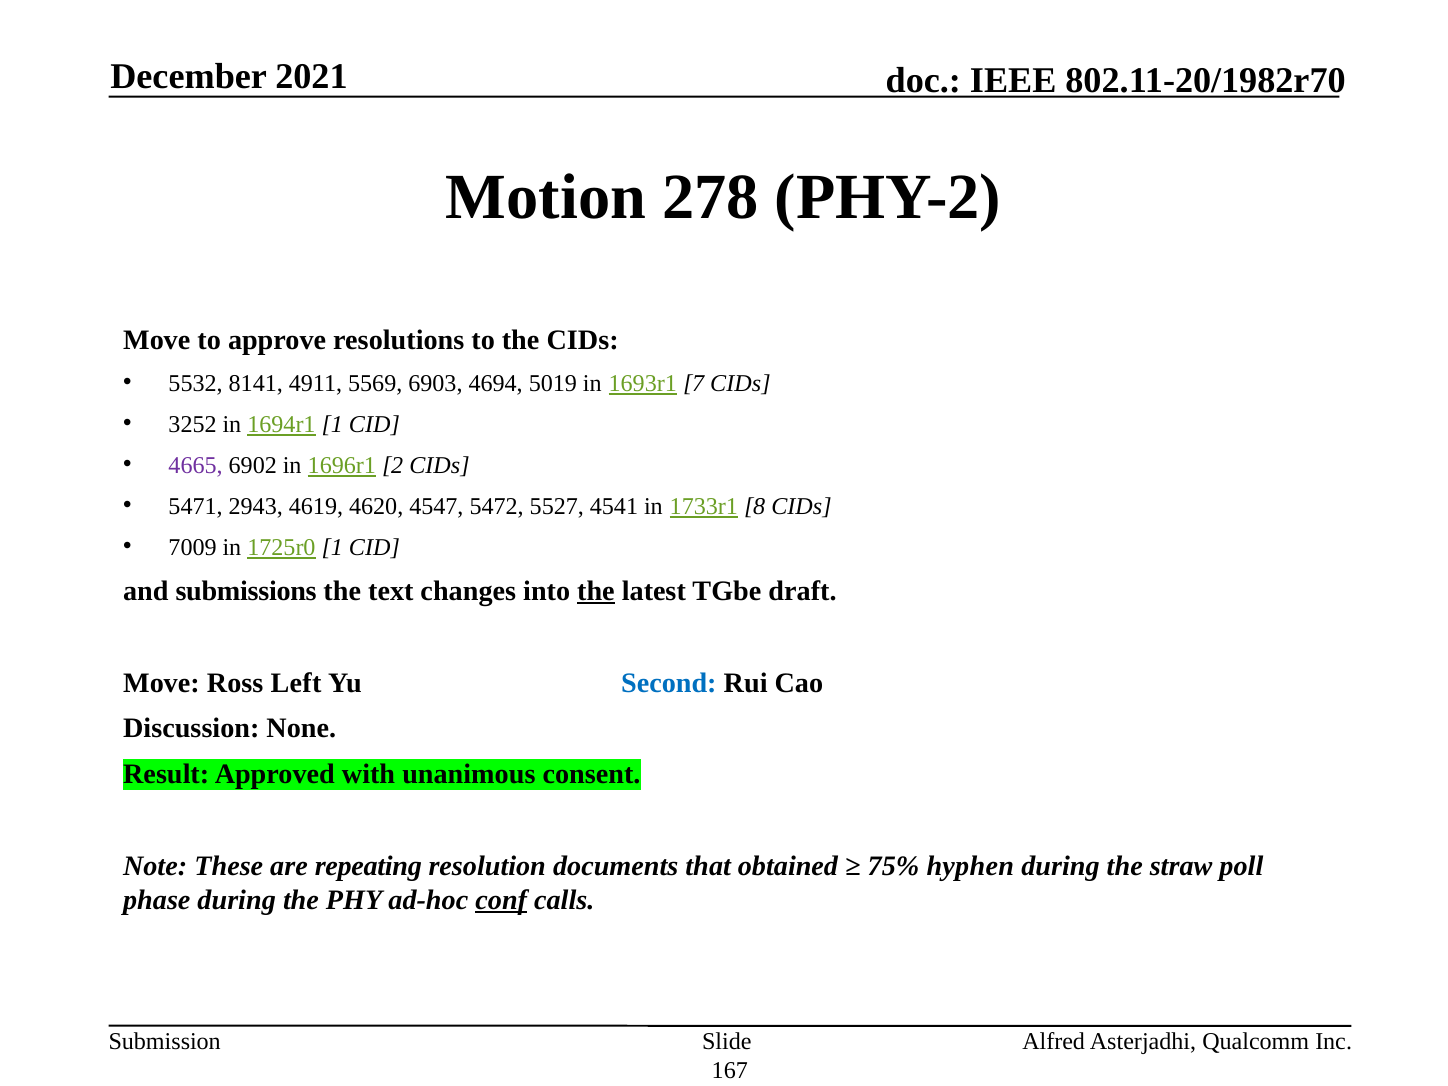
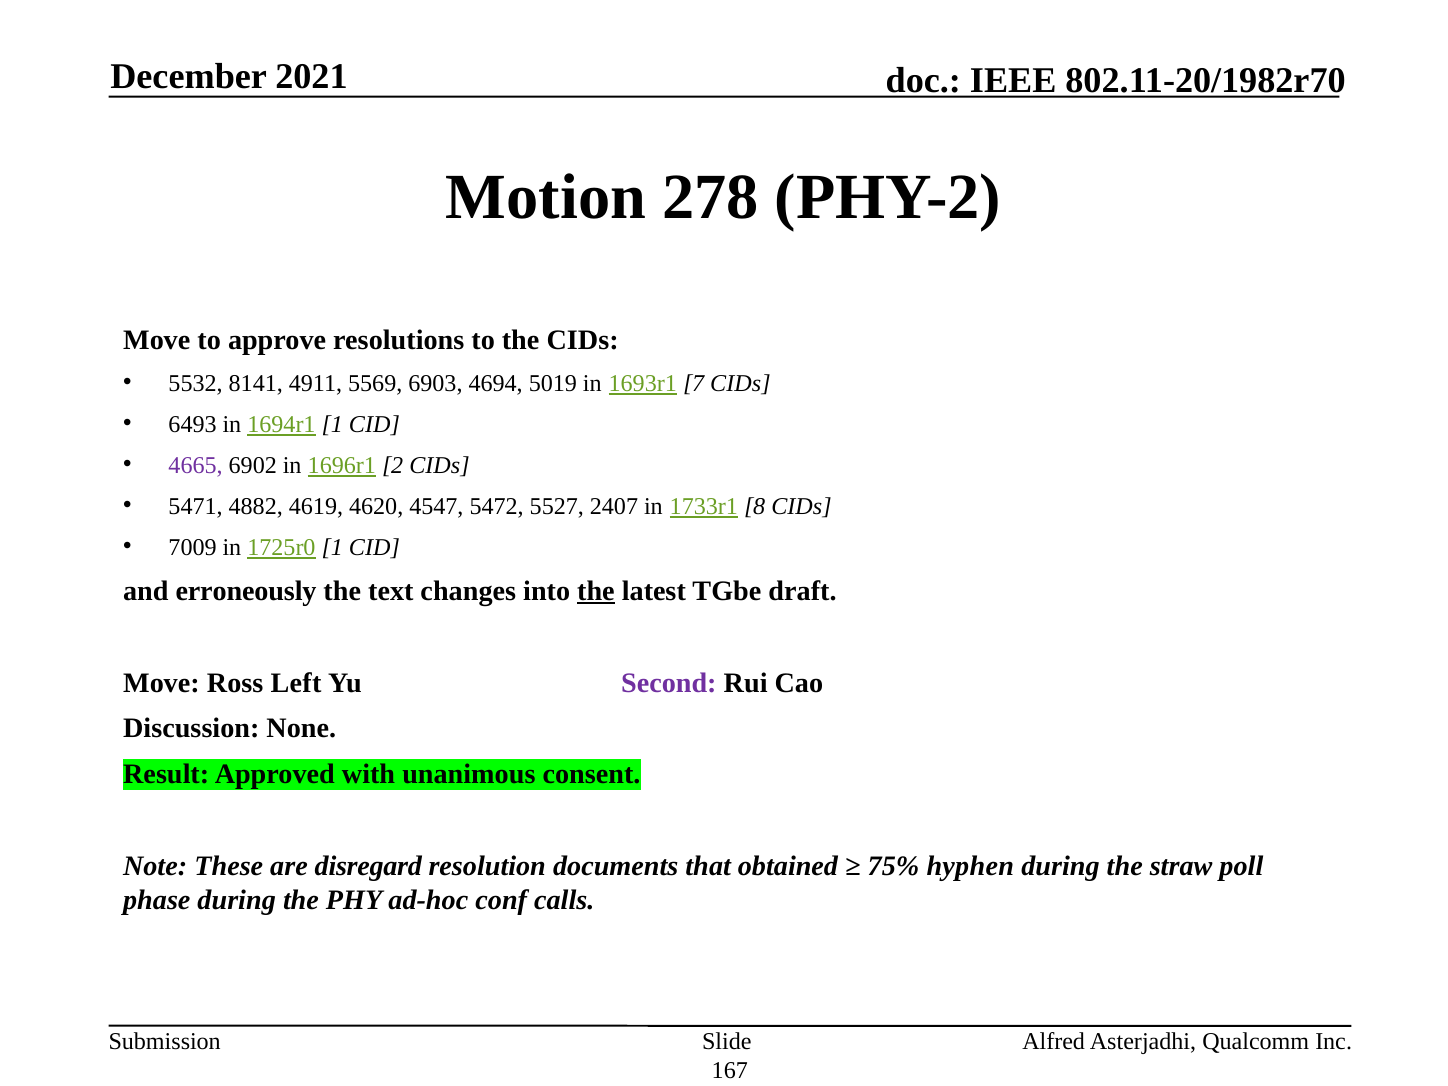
3252: 3252 -> 6493 (193, 424)
2943: 2943 -> 4882 (256, 506)
4541: 4541 -> 2407 (614, 506)
submissions: submissions -> erroneously (246, 591)
Second colour: blue -> purple (669, 683)
repeating: repeating -> disregard (368, 866)
conf underline: present -> none (501, 900)
